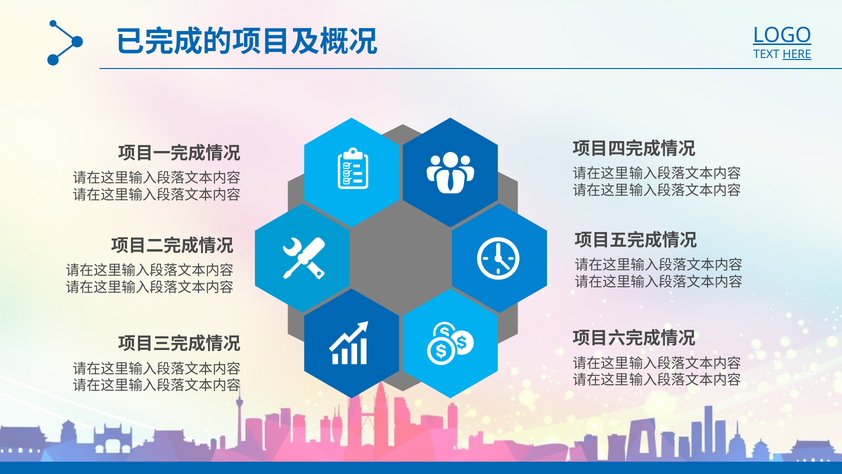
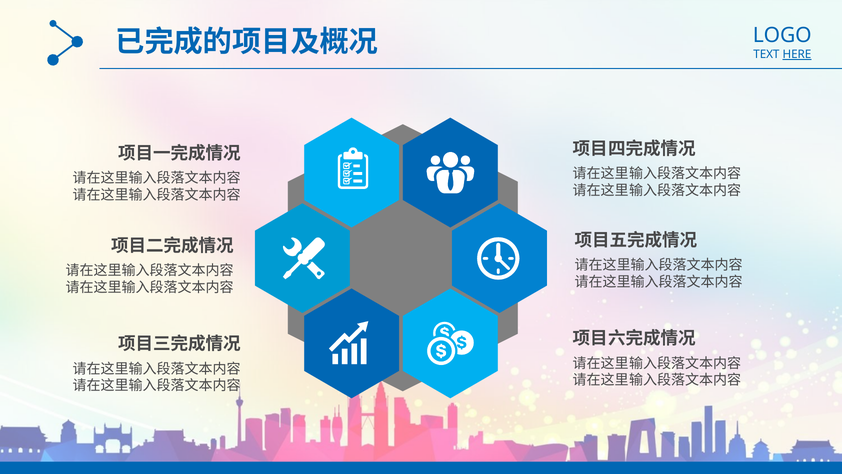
LOGO underline: present -> none (782, 35)
